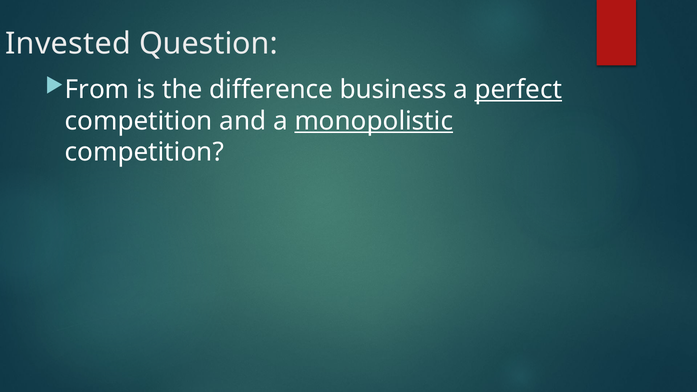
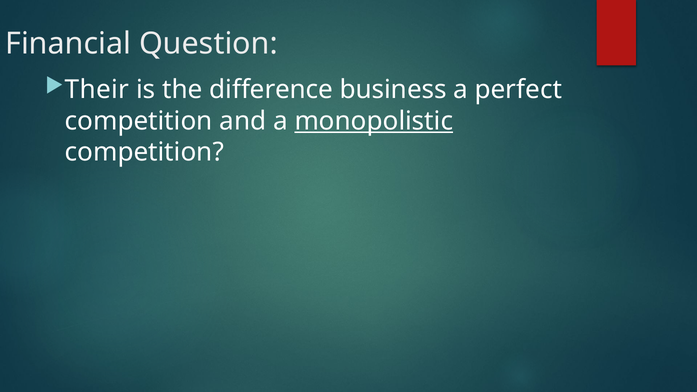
Invested: Invested -> Financial (68, 44)
From: From -> Their (97, 90)
perfect underline: present -> none (518, 90)
